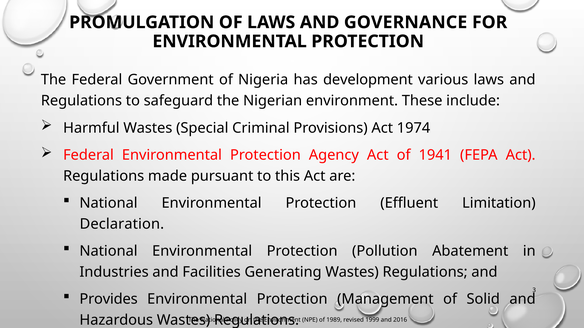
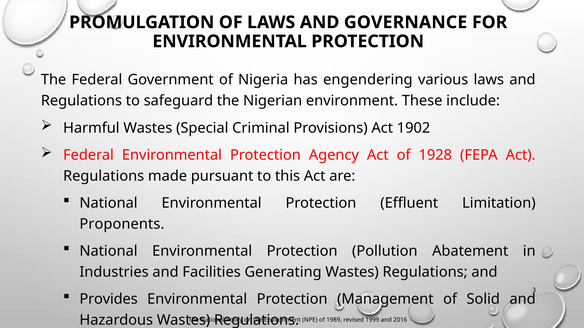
development: development -> engendering (368, 80)
1974: 1974 -> 1902 (414, 128)
1941: 1941 -> 1928 (435, 155)
Declaration: Declaration -> Proponents (122, 224)
